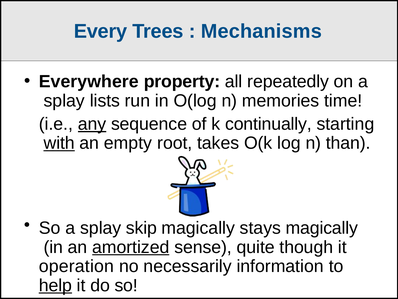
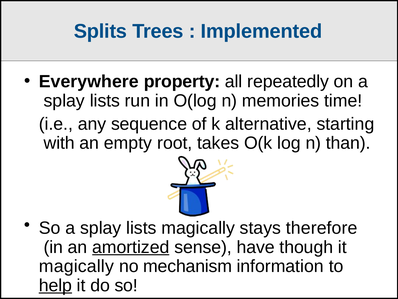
Every: Every -> Splits (100, 31)
Mechanisms: Mechanisms -> Implemented (261, 31)
any underline: present -> none (92, 124)
continually: continually -> alternative (268, 124)
with underline: present -> none (59, 143)
So a splay skip: skip -> lists (141, 228)
stays magically: magically -> therefore (322, 228)
quite: quite -> have (256, 247)
operation: operation -> magically (76, 266)
necessarily: necessarily -> mechanism (188, 266)
